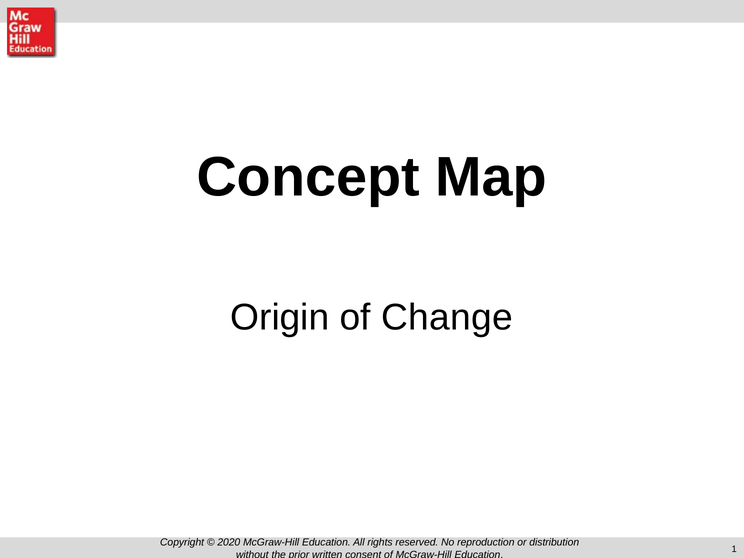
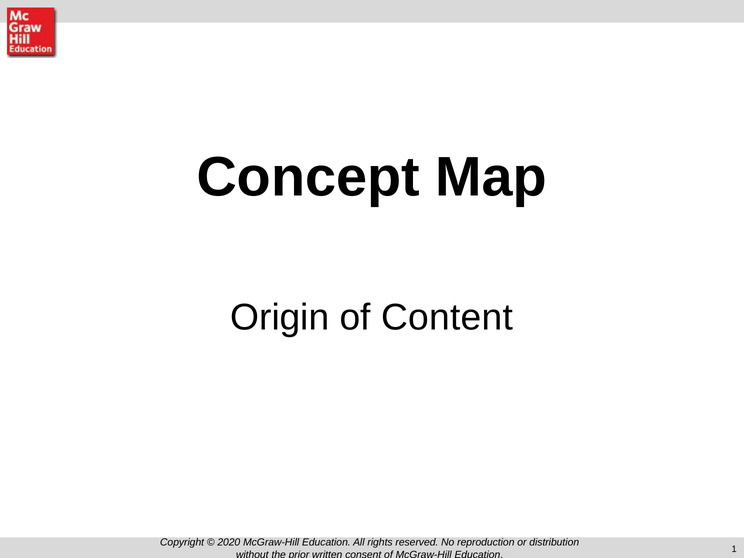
Change: Change -> Content (447, 318)
